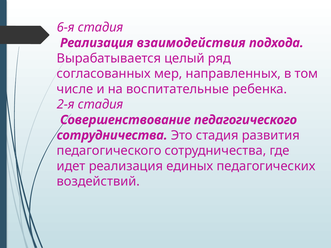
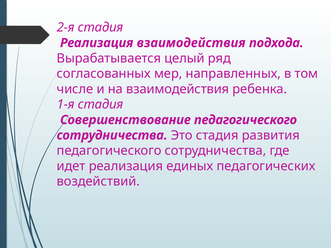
6-я: 6-я -> 2-я (66, 28)
на воспитательные: воспитательные -> взаимодействия (178, 89)
2-я: 2-я -> 1-я (66, 105)
